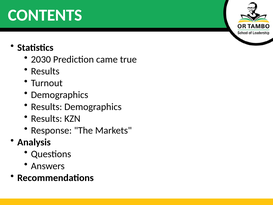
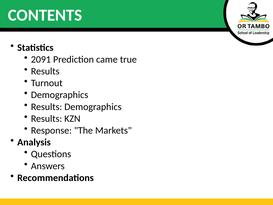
2030: 2030 -> 2091 (41, 59)
